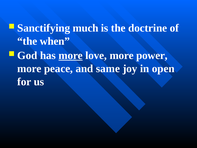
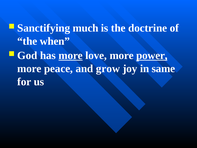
power underline: none -> present (152, 55)
same: same -> grow (108, 69)
open: open -> same (163, 69)
